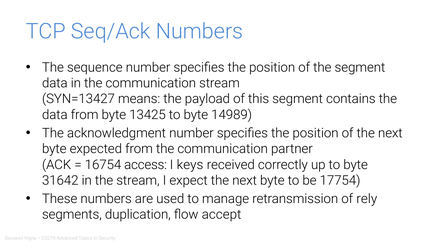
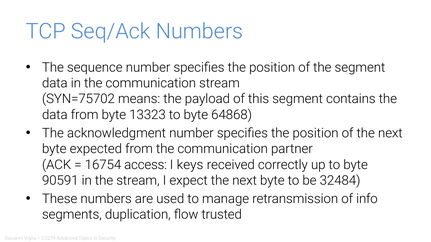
SYN=13427: SYN=13427 -> SYN=75702 (78, 99)
13425: 13425 -> 13323 (148, 115)
14989: 14989 -> 64868 (232, 115)
31642: 31642 -> 90591 (60, 181)
17754: 17754 -> 32484 (340, 181)
rely: rely -> info (367, 199)
accept: accept -> trusted (222, 215)
